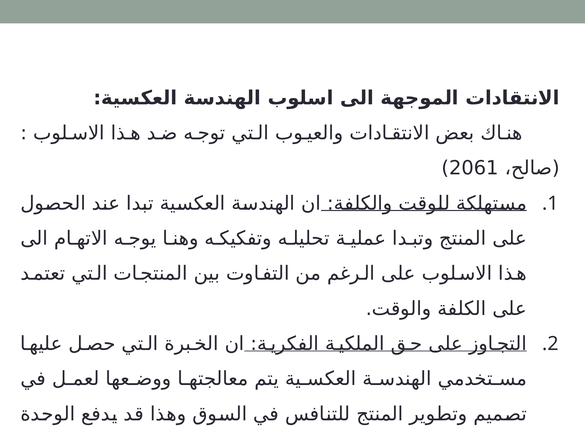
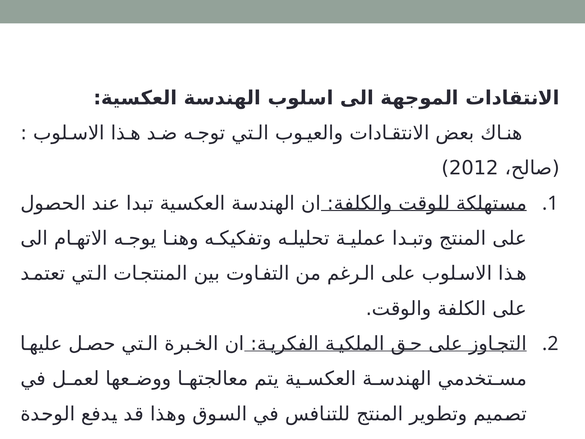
2061: 2061 -> 2012 (474, 168)
